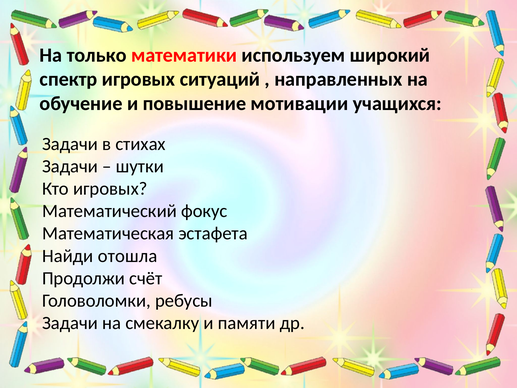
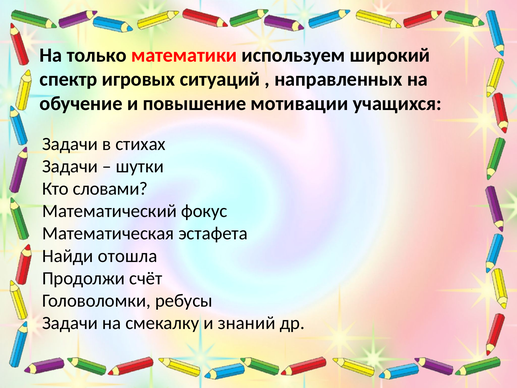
Кто игровых: игровых -> словами (110, 189)
памяти: памяти -> знаний (247, 323)
